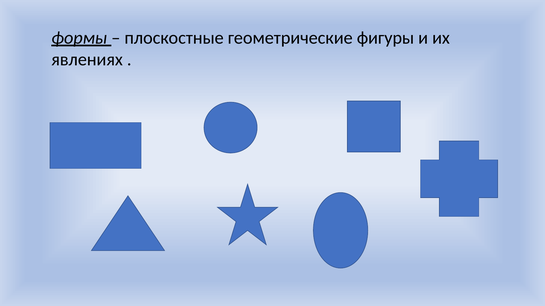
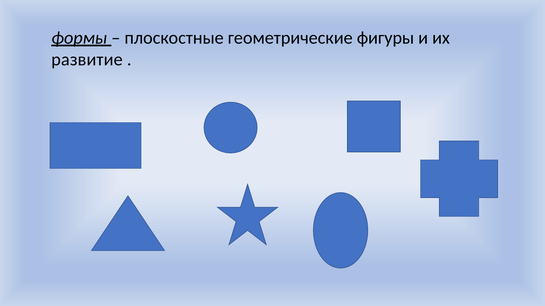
явлениях: явлениях -> развитие (87, 60)
